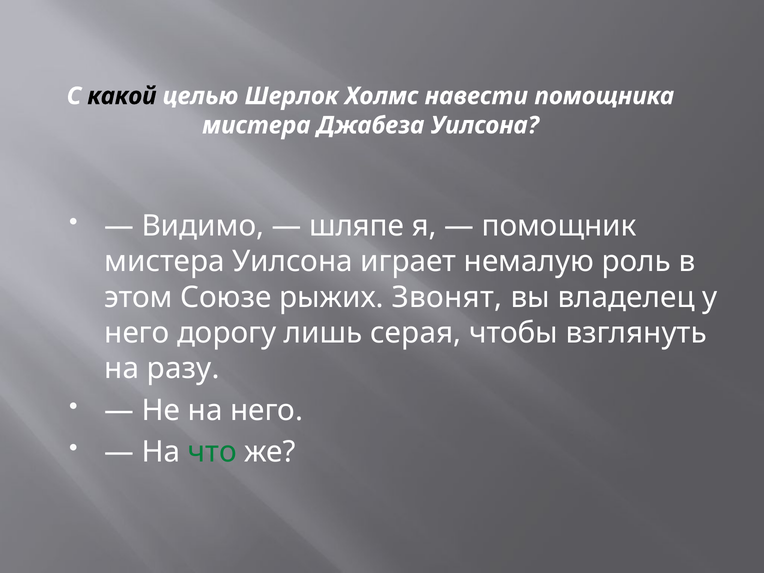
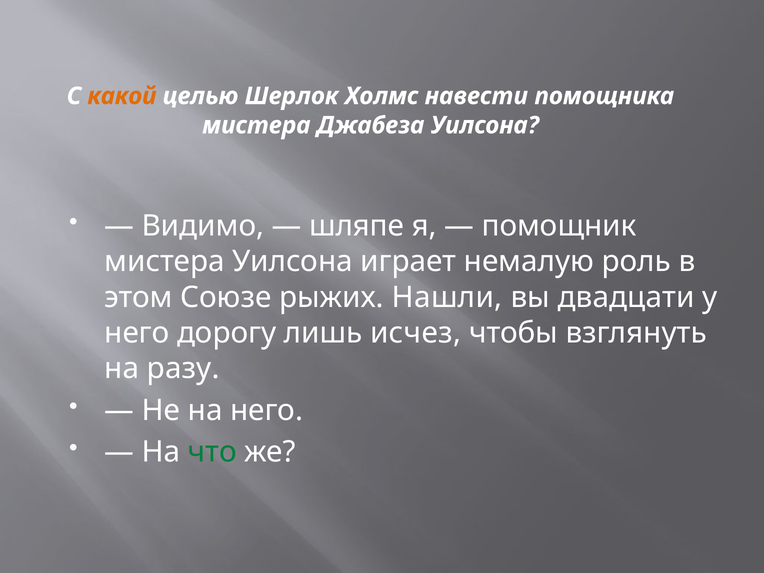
какой colour: black -> orange (122, 96)
Звонят: Звонят -> Нашли (447, 297)
владелец: владелец -> двадцати (626, 297)
серая: серая -> исчез (416, 333)
